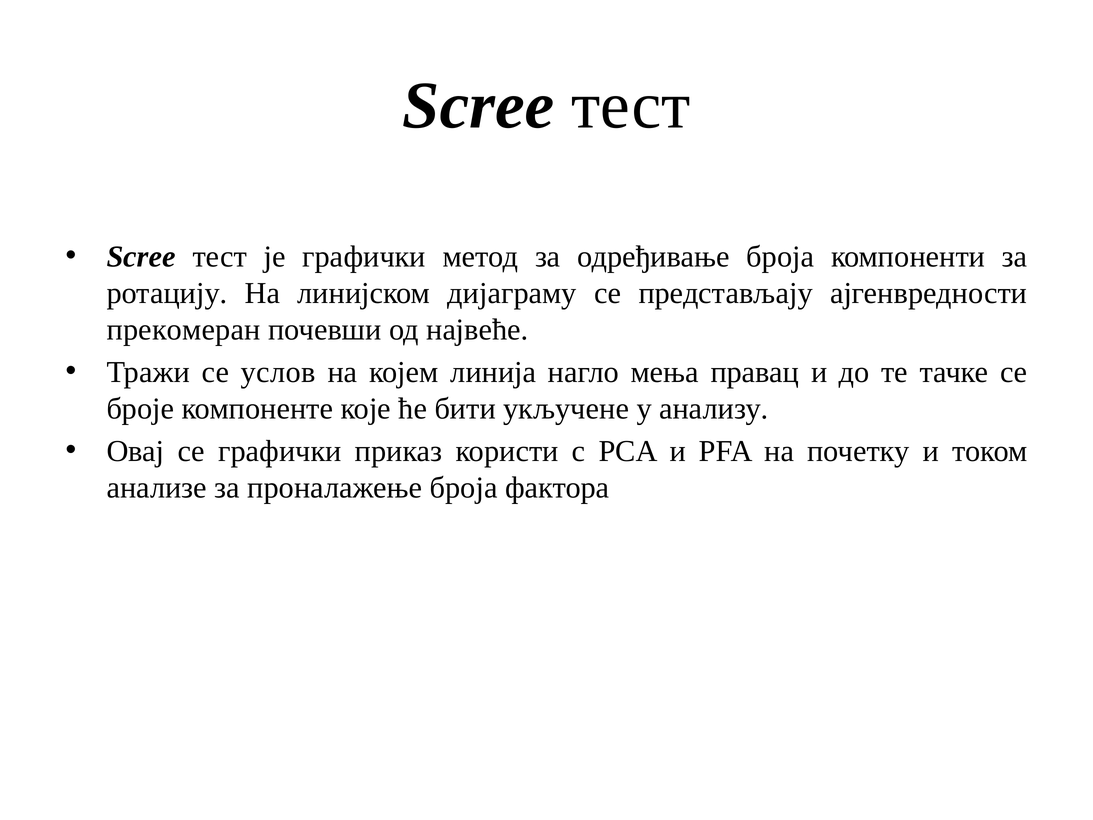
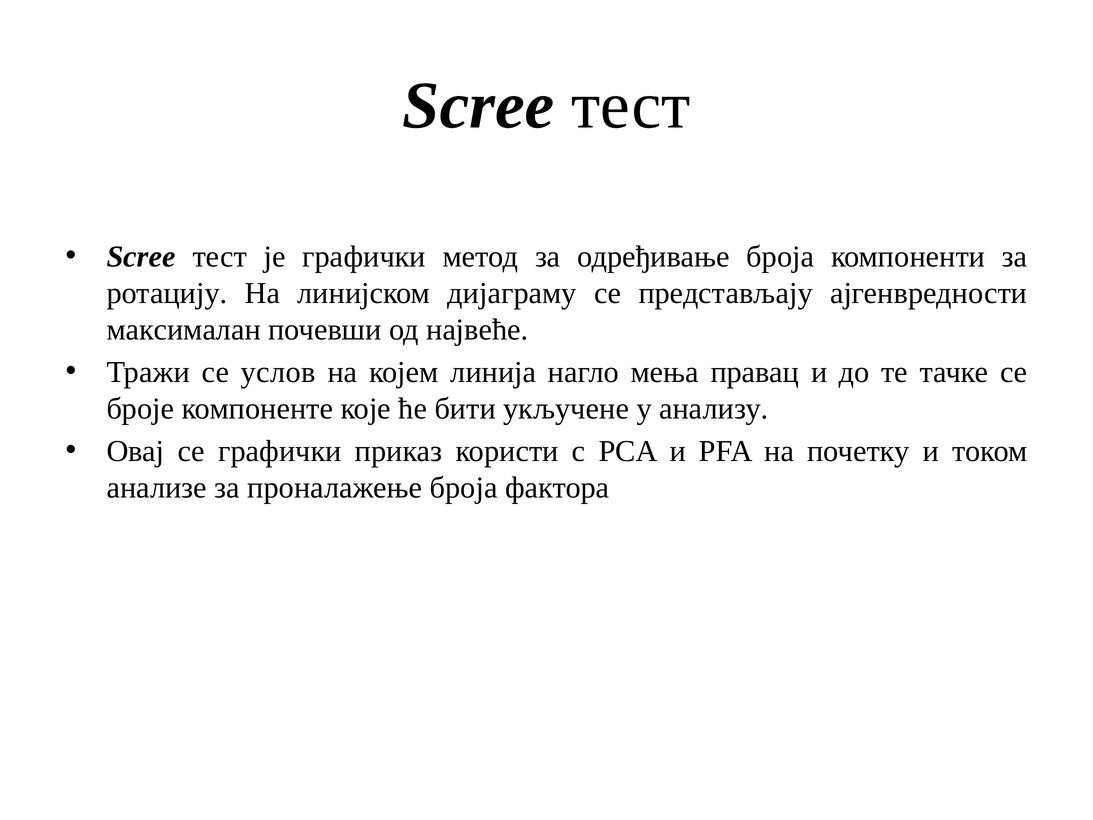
прекомеран: прекомеран -> максималан (184, 329)
